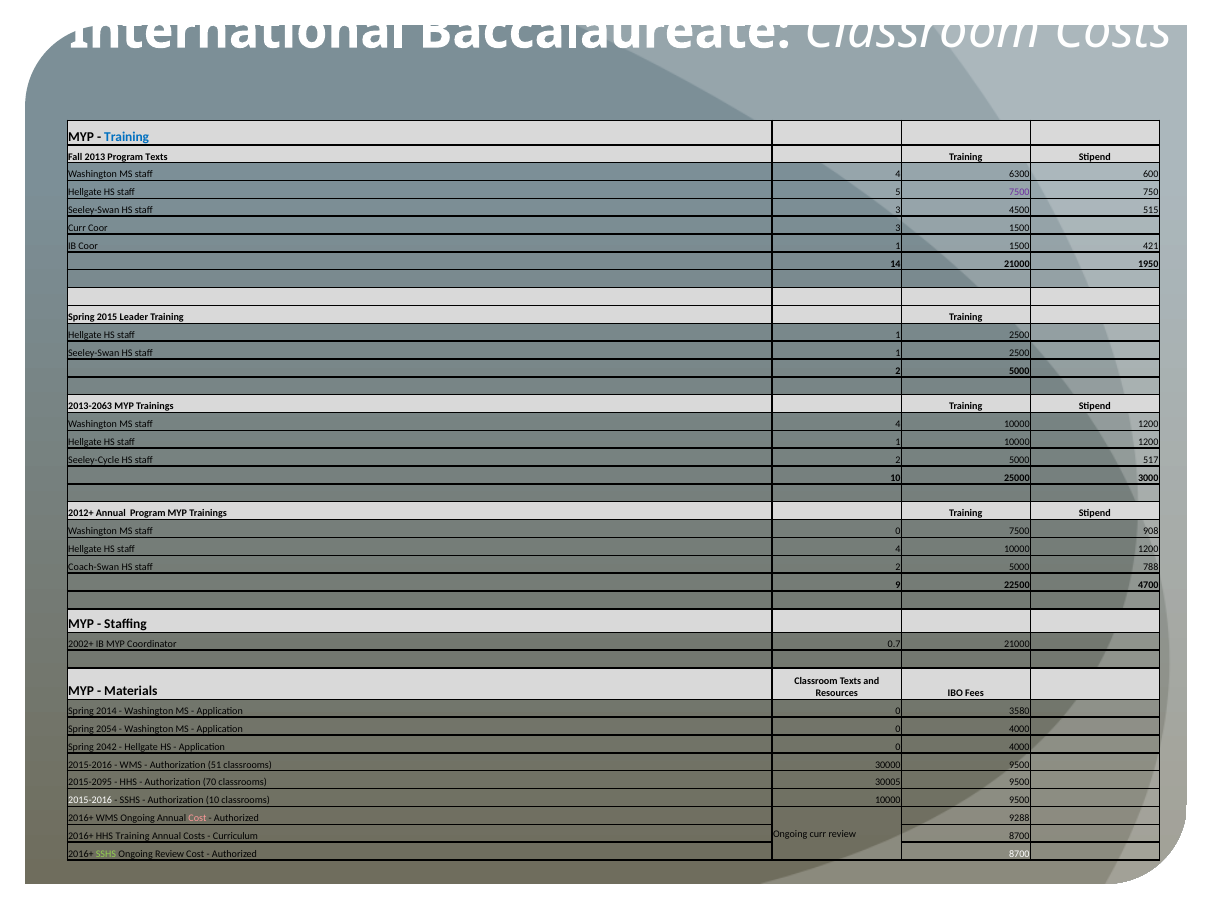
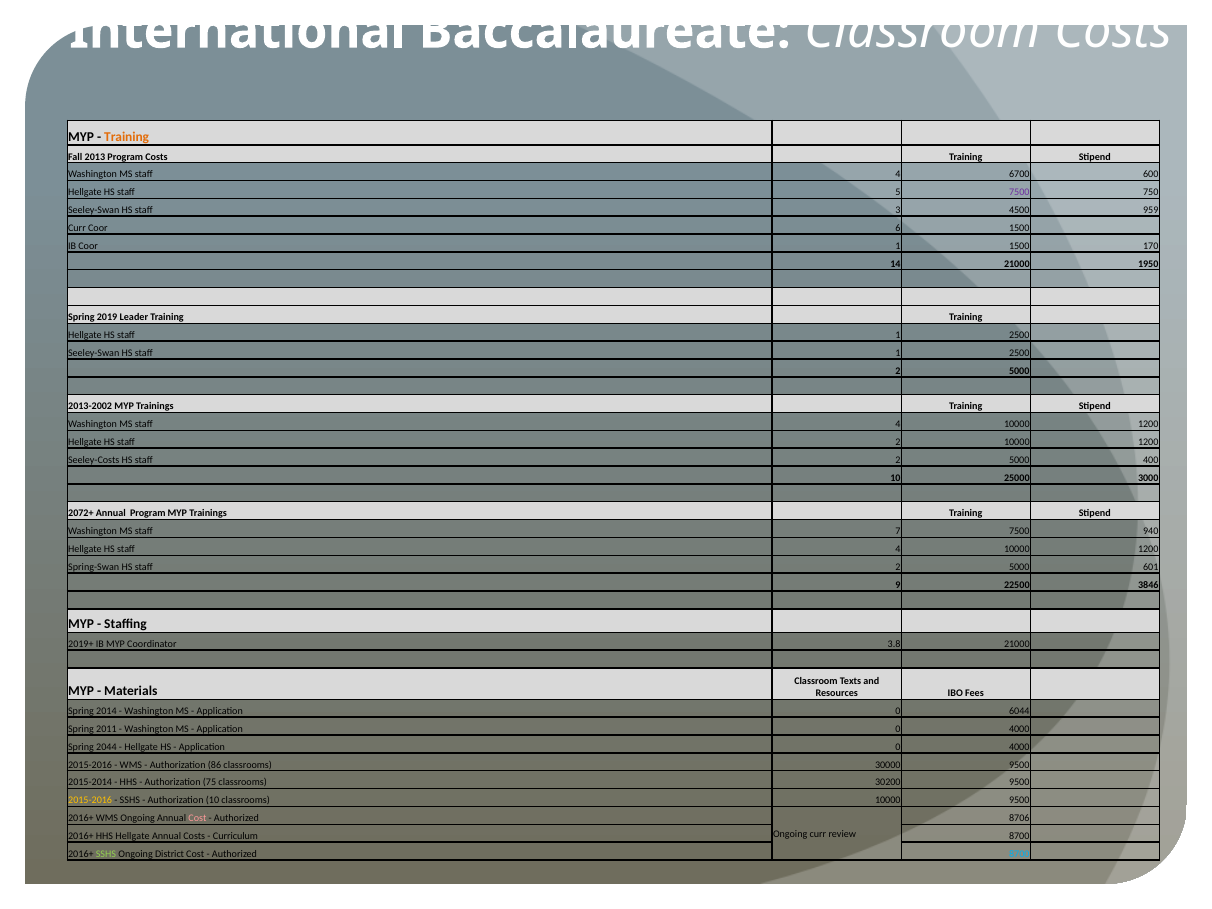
Training colour: blue -> orange (127, 137)
Program Texts: Texts -> Costs (157, 157)
6300: 6300 -> 6700 (1019, 175)
515: 515 -> 959 (1151, 210)
Coor 3: 3 -> 6 (898, 228)
421: 421 -> 170 (1151, 246)
2015: 2015 -> 2019 (107, 317)
2013-2063: 2013-2063 -> 2013-2002 (90, 407)
1: 1 -> 2 (898, 442)
Seeley-Cycle: Seeley-Cycle -> Seeley-Costs (94, 460)
517: 517 -> 400 (1151, 460)
2012+: 2012+ -> 2072+ (81, 514)
staff 0: 0 -> 7 (898, 531)
908: 908 -> 940 (1151, 531)
Coach-Swan: Coach-Swan -> Spring-Swan (94, 567)
788: 788 -> 601 (1151, 567)
4700: 4700 -> 3846 (1148, 585)
2002+: 2002+ -> 2019+ (81, 644)
0.7: 0.7 -> 3.8 (894, 644)
3580: 3580 -> 6044 (1019, 711)
2054: 2054 -> 2011 (106, 729)
2042: 2042 -> 2044 (106, 747)
51: 51 -> 86 (215, 765)
2015-2095: 2015-2095 -> 2015-2014 (90, 783)
70: 70 -> 75 (209, 783)
30005: 30005 -> 30200 (888, 783)
2015-2016 colour: white -> yellow (90, 800)
9288: 9288 -> 8706 (1019, 818)
HHS Training: Training -> Hellgate (133, 836)
Ongoing Review: Review -> District (170, 854)
8700 colour: white -> light blue (1019, 854)
